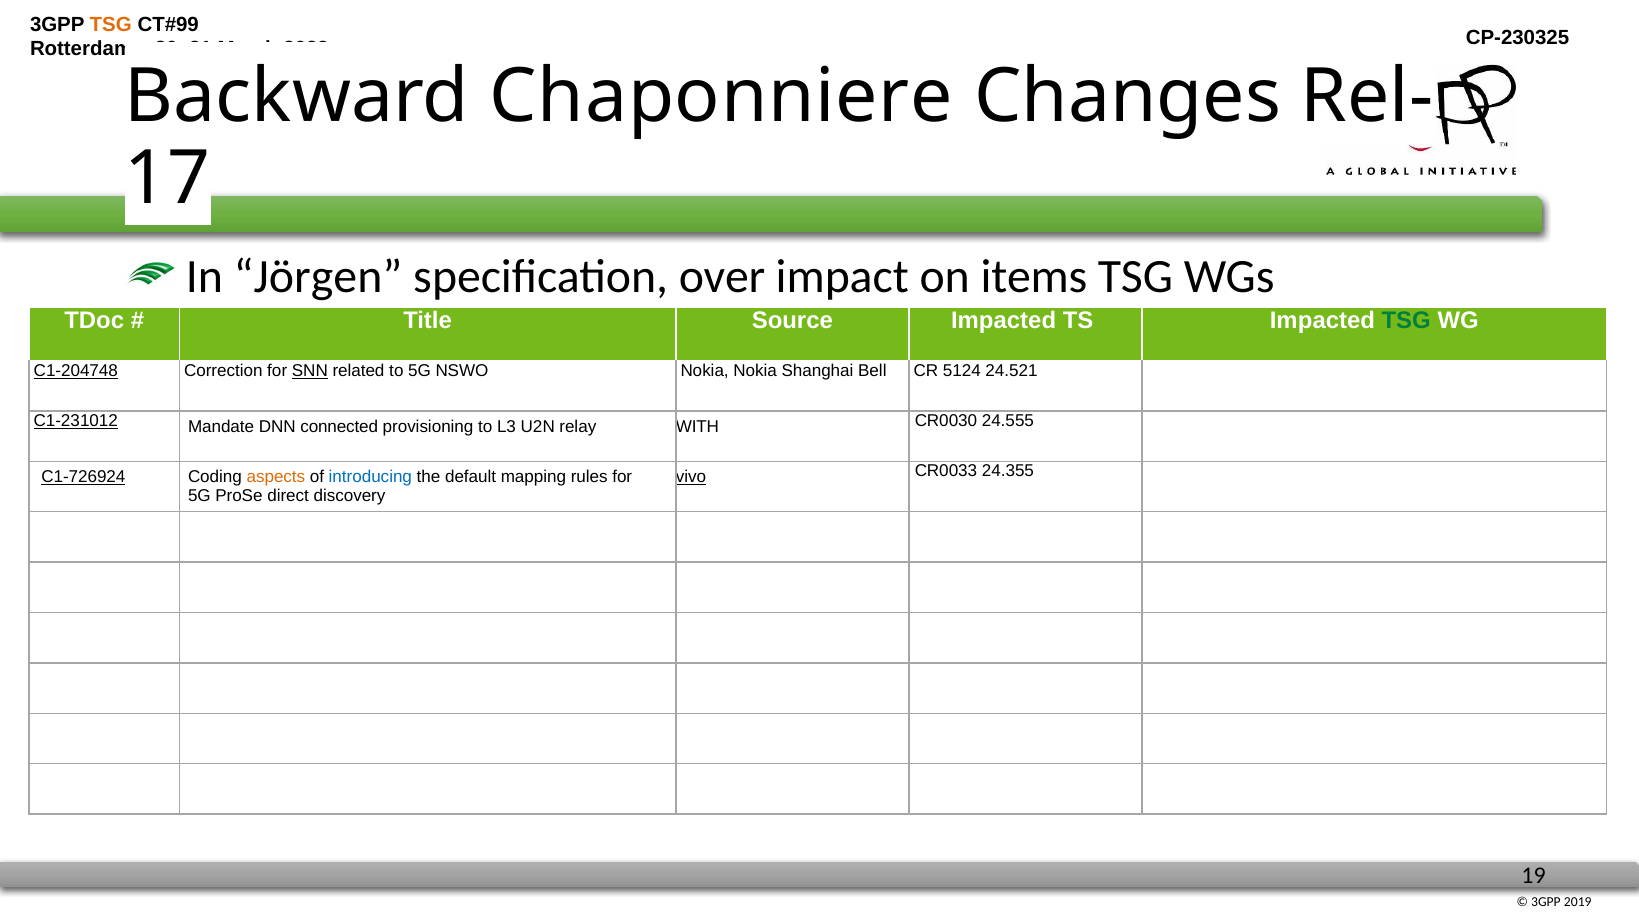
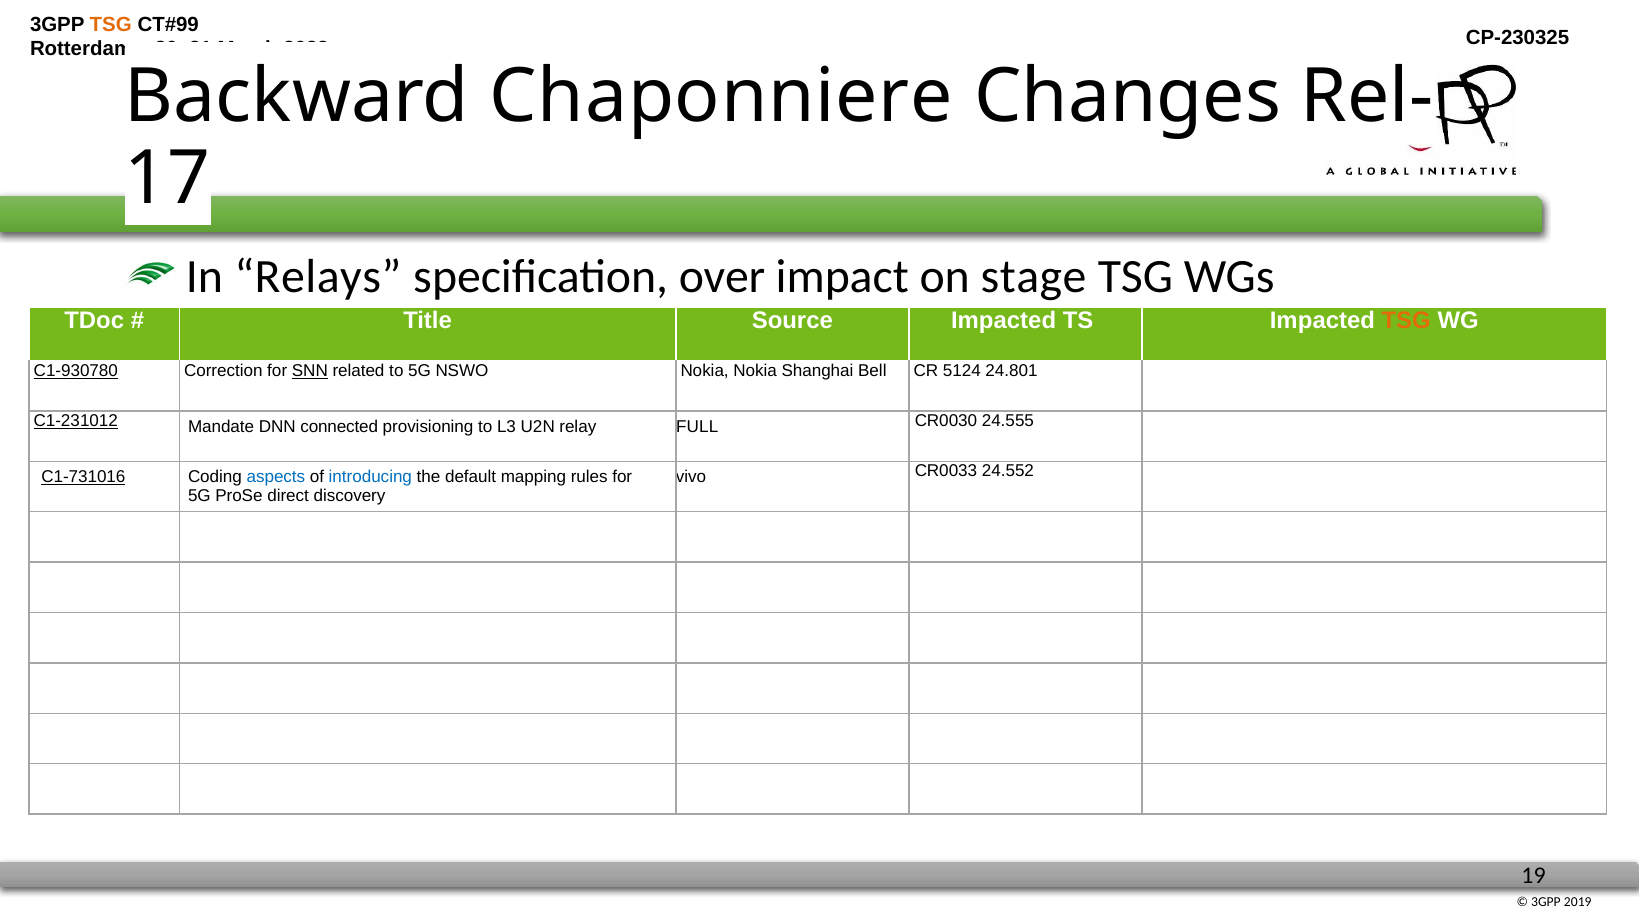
Jörgen: Jörgen -> Relays (318, 277)
items: items -> stage (1034, 277)
TSG colour: green -> orange (1406, 321)
C1-204748: C1-204748 -> C1-930780 (76, 371)
24.521: 24.521 -> 24.801 (1012, 371)
WITH: WITH -> FULL (697, 427)
C1-726924: C1-726924 -> C1-731016 (83, 477)
aspects colour: orange -> blue (276, 477)
vivo underline: present -> none (691, 477)
24.355: 24.355 -> 24.552 (1008, 471)
